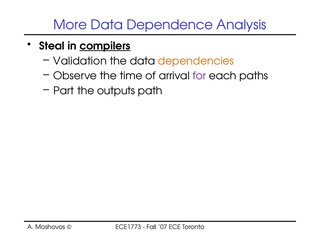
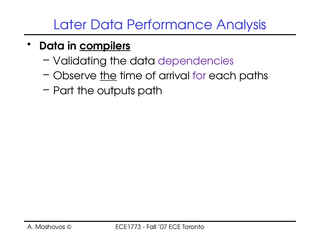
More: More -> Later (70, 25)
Dependence: Dependence -> Performance (170, 25)
Steal: Steal -> Data (52, 46)
Validation: Validation -> Validating (80, 61)
dependencies colour: orange -> purple (196, 61)
the underline: none -> present (108, 76)
